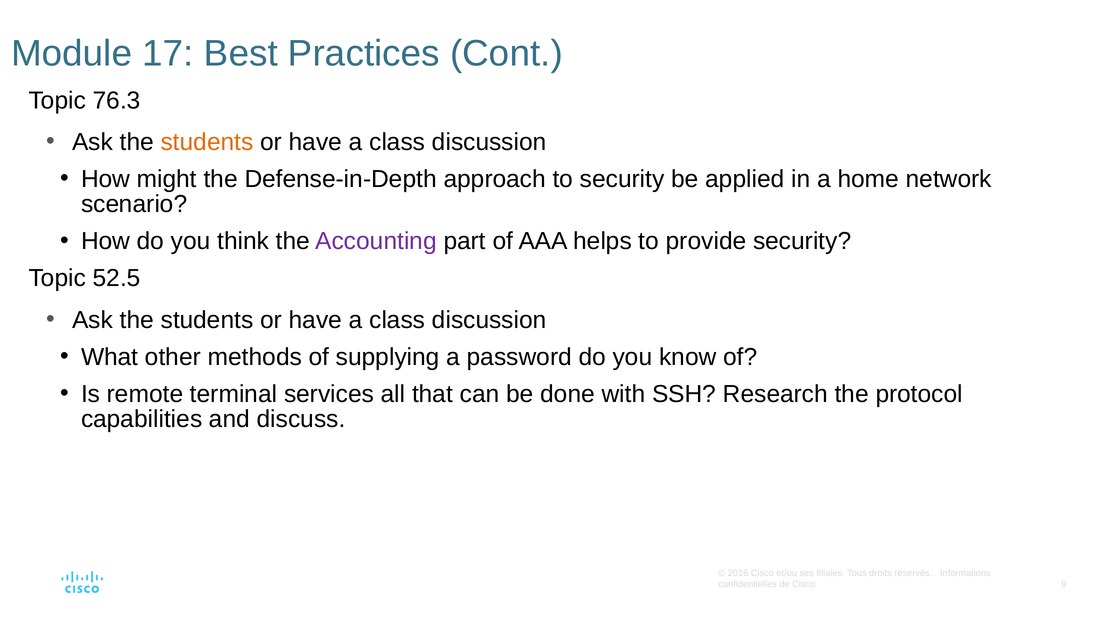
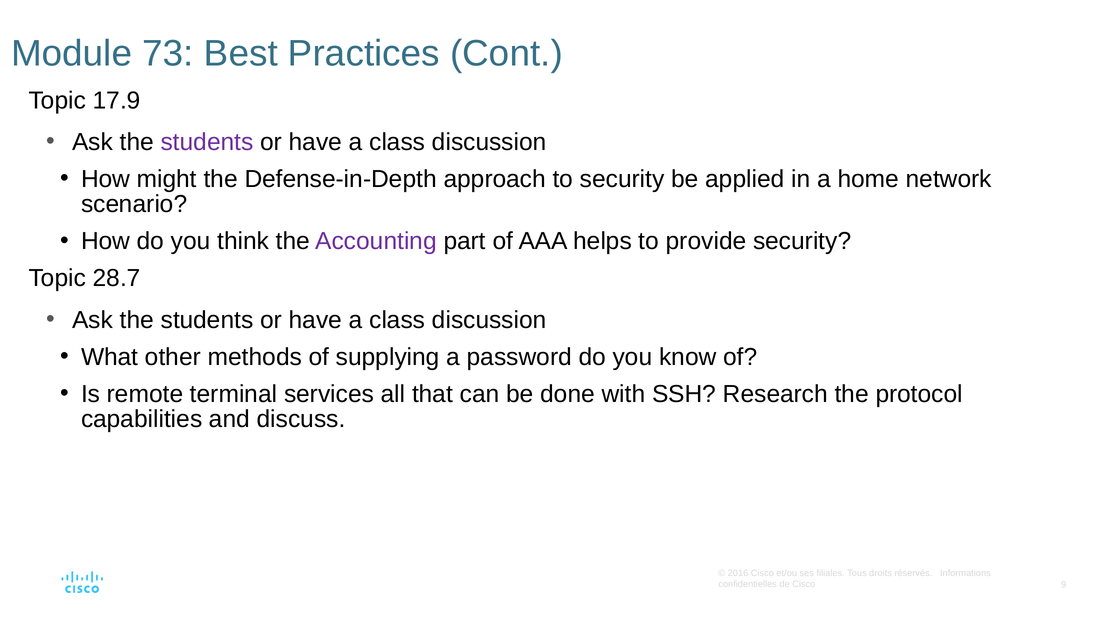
17: 17 -> 73 (168, 53)
76.3: 76.3 -> 17.9 (117, 100)
students colour: orange -> purple (207, 142)
52.5: 52.5 -> 28.7 (117, 278)
